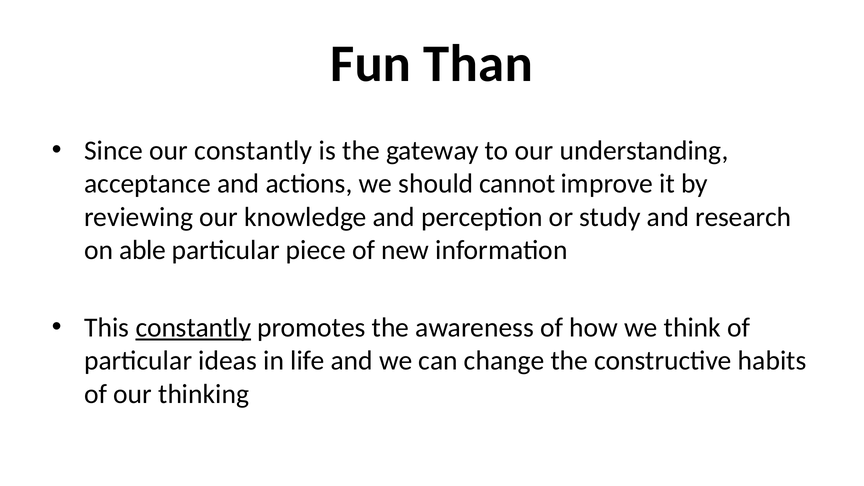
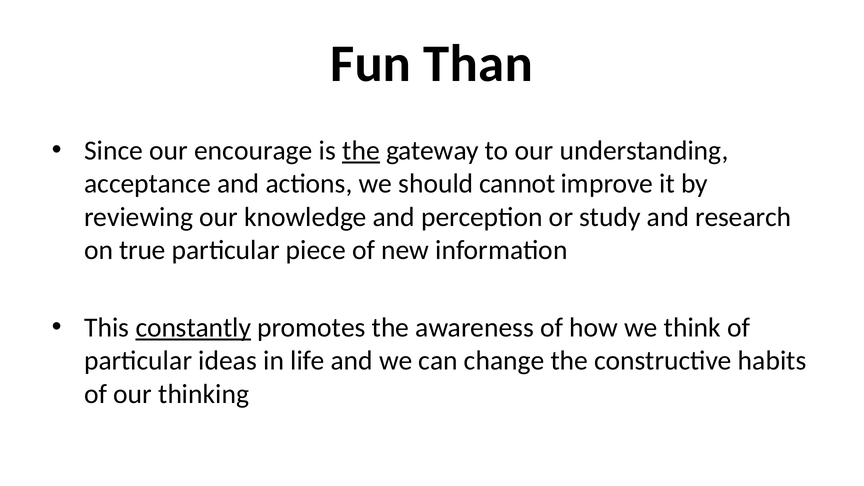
our constantly: constantly -> encourage (253, 151)
the underline: none -> present (361, 151)
able: able -> true (143, 250)
